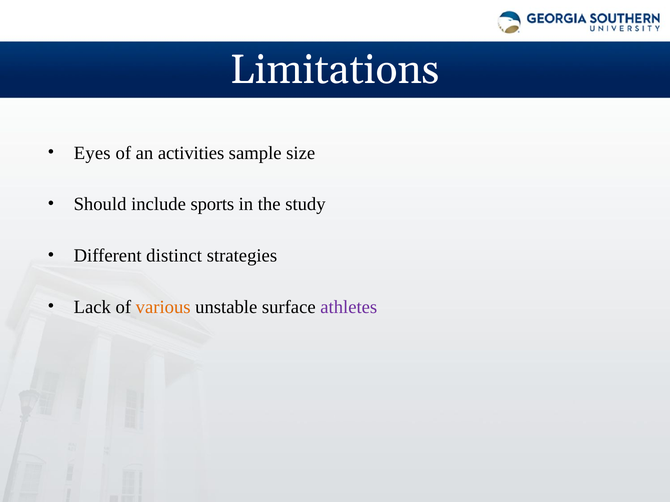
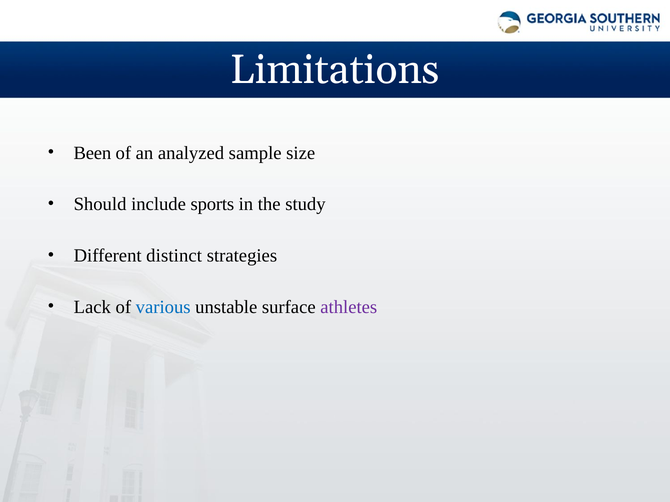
Eyes: Eyes -> Been (92, 153)
activities: activities -> analyzed (191, 153)
various colour: orange -> blue (163, 307)
